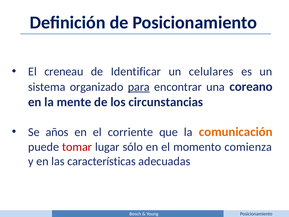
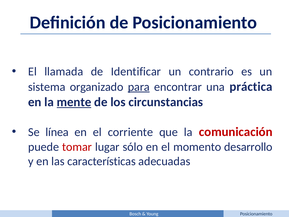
creneau: creneau -> llamada (64, 72)
celulares: celulares -> contrario (211, 72)
coreano: coreano -> práctica (251, 87)
mente underline: none -> present (74, 102)
años: años -> línea (57, 132)
comunicación colour: orange -> red (236, 132)
comienza: comienza -> desarrollo (248, 147)
